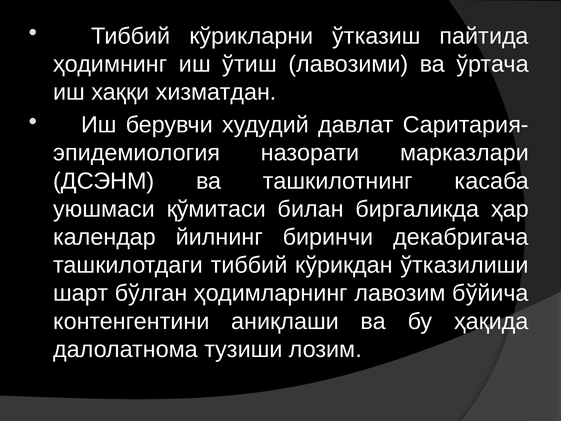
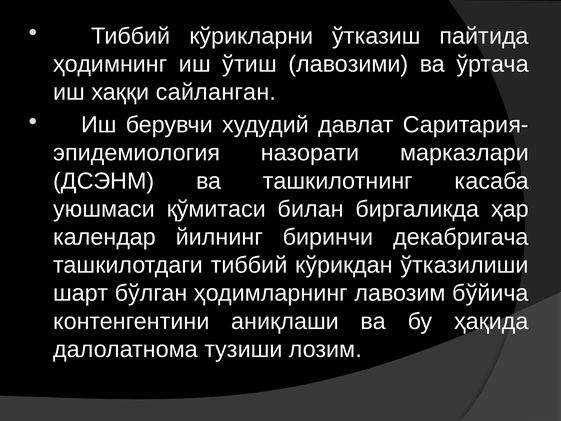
хизматдан: хизматдан -> сайланган (216, 92)
